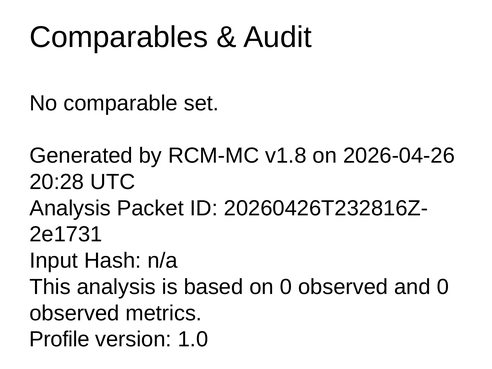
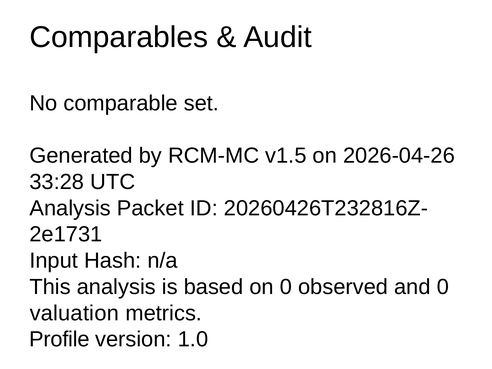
v1.8: v1.8 -> v1.5 (286, 156)
20:28: 20:28 -> 33:28 (57, 182)
observed: observed -> valuation (74, 313)
